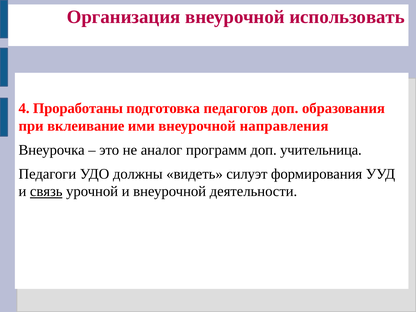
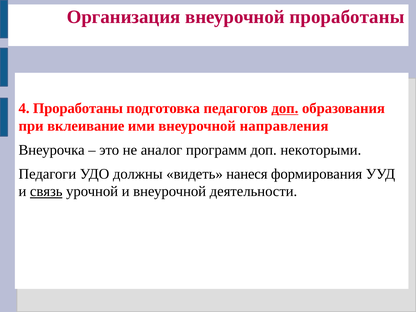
внеурочной использовать: использовать -> проработаны (347, 17)
доп underline: none -> present (285, 108)
учительница: учительница -> некоторыми (321, 150)
силуэт: силуэт -> нанеся (247, 174)
